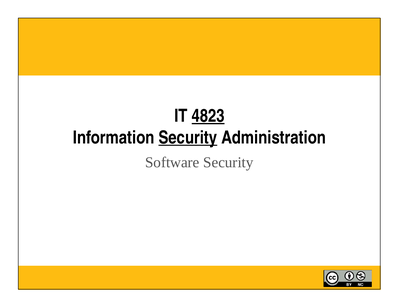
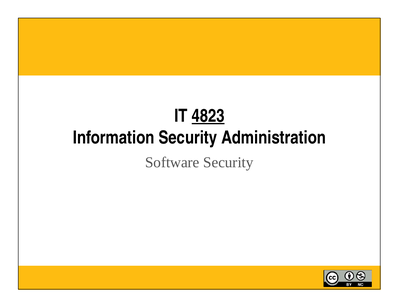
Security underline: present -> none (188, 138)
